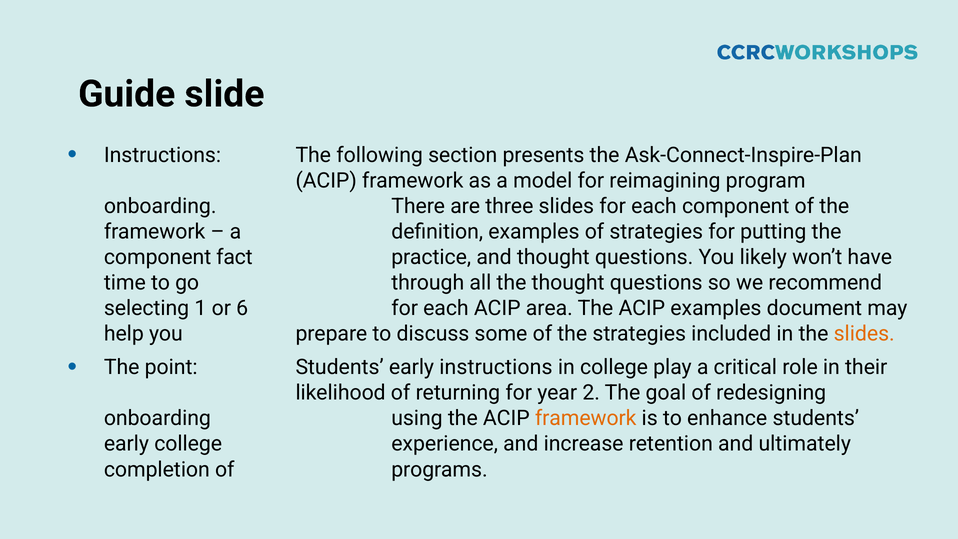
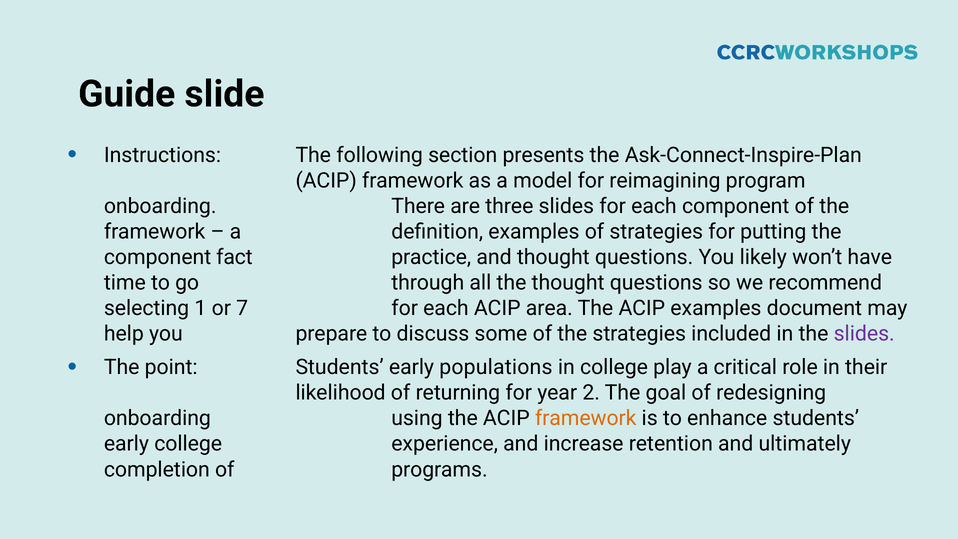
6: 6 -> 7 (242, 308)
slides colour: orange -> purple (864, 334)
early instructions: instructions -> populations (496, 367)
